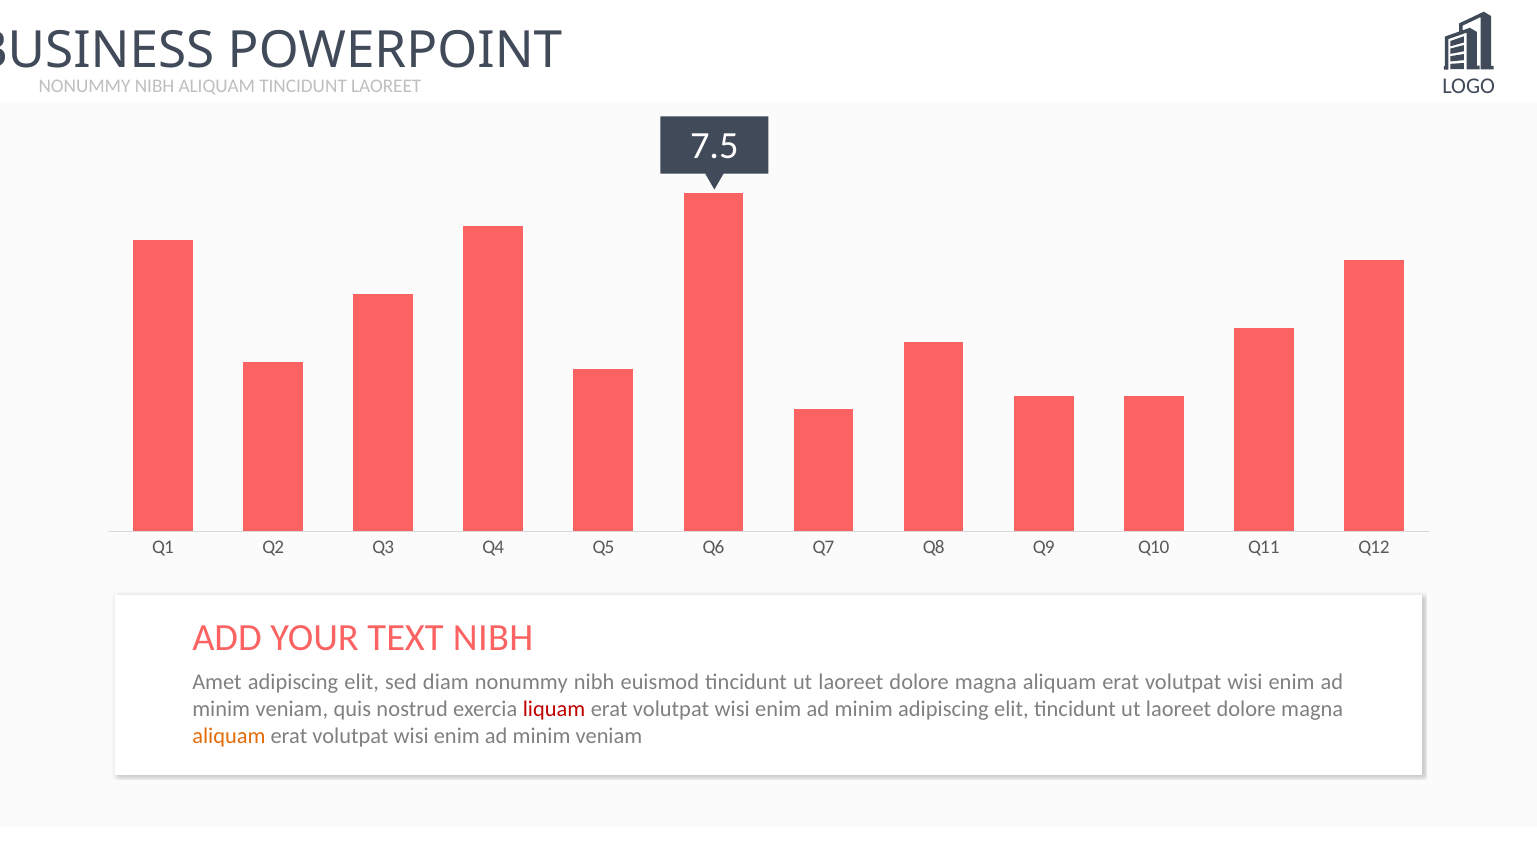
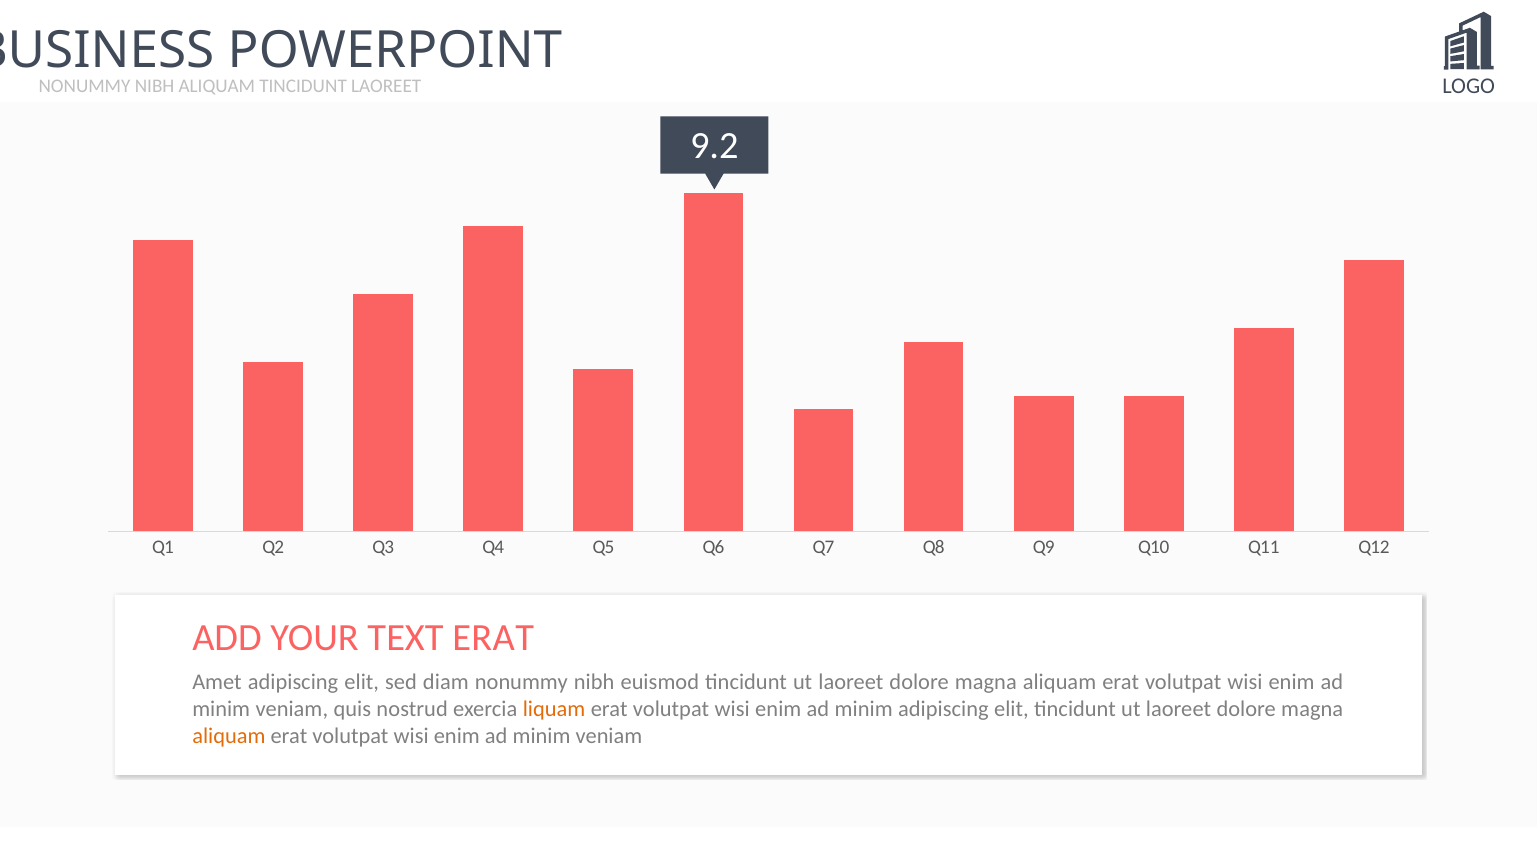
7.5: 7.5 -> 9.2 (714, 145)
TEXT NIBH: NIBH -> ERAT (493, 638)
liquam colour: red -> orange (554, 709)
